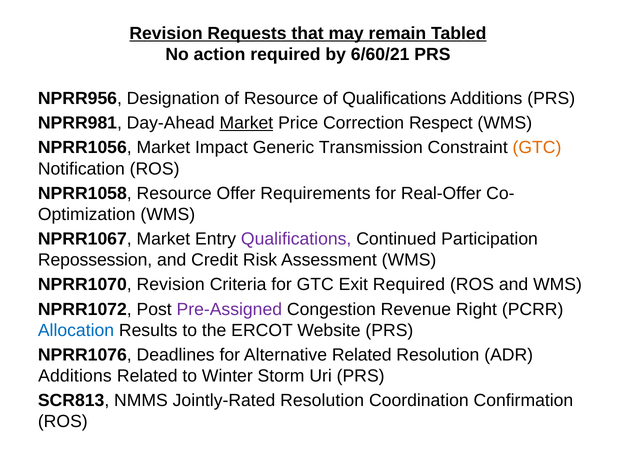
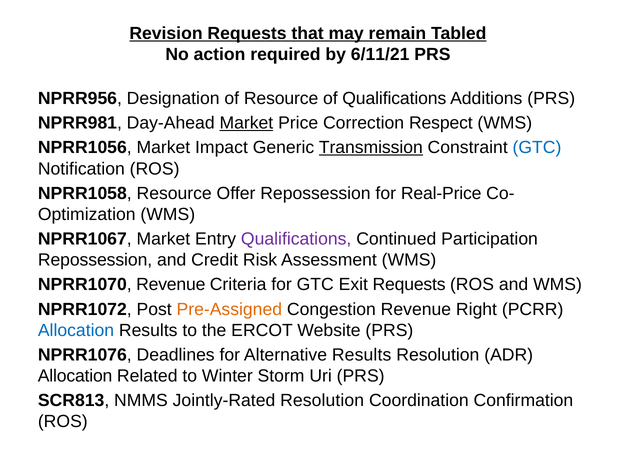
6/60/21: 6/60/21 -> 6/11/21 (380, 54)
Transmission underline: none -> present (371, 148)
GTC colour: orange -> blue (537, 148)
Offer Requirements: Requirements -> Repossession (315, 193)
Real-Offer: Real-Offer -> Real-Price (441, 193)
NPRR1070 Revision: Revision -> Revenue (171, 285)
Exit Required: Required -> Requests (409, 285)
Pre-Assigned colour: purple -> orange (229, 309)
Alternative Related: Related -> Results (362, 355)
Additions: Additions -> Allocation (75, 376)
